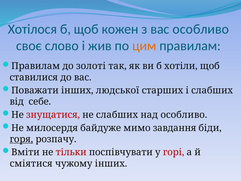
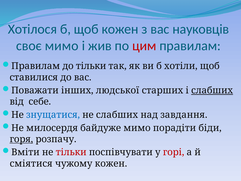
вас особливо: особливо -> науковців (201, 29)
своє слово: слово -> мимо (62, 46)
цим colour: orange -> red (144, 46)
до золоті: золоті -> тільки (91, 66)
слабших underline: none -> present (212, 90)
знущатися colour: red -> blue (53, 115)
над особливо: особливо -> завдання (184, 115)
завдання: завдання -> порадіти (175, 128)
чужому інших: інших -> кожен (111, 163)
